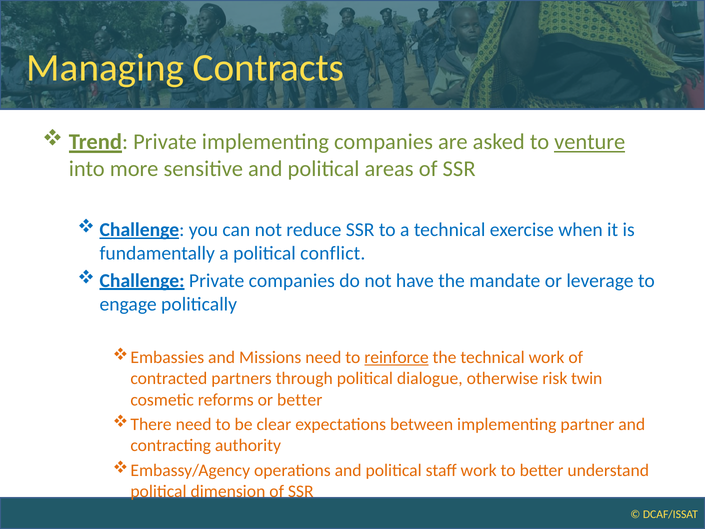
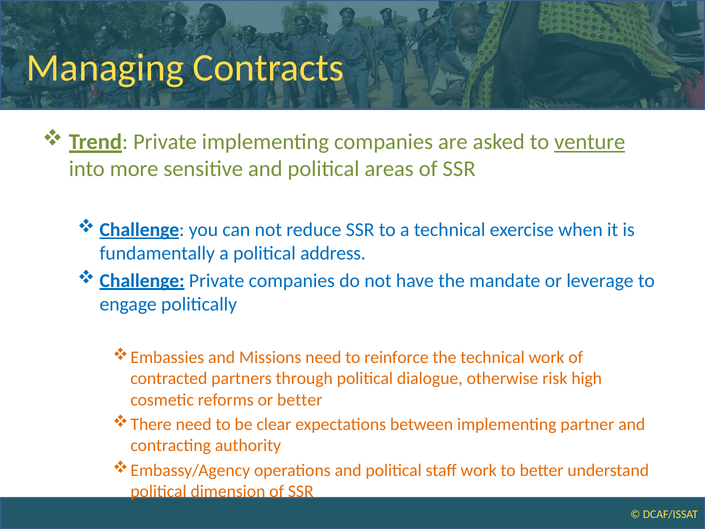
conflict: conflict -> address (333, 253)
reinforce underline: present -> none (397, 357)
twin: twin -> high (587, 378)
